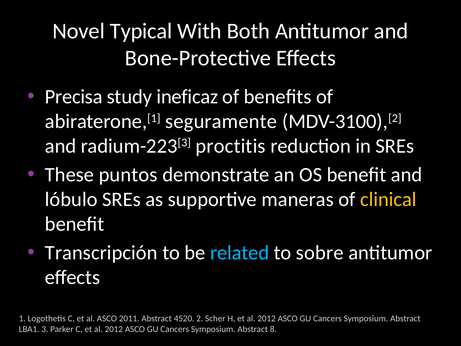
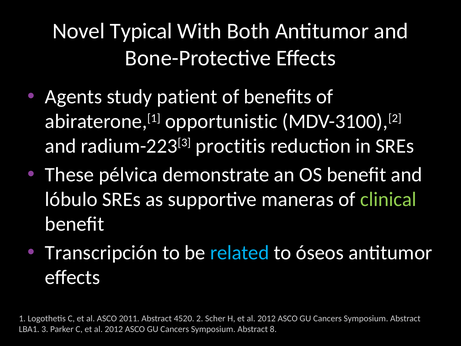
Precisa: Precisa -> Agents (74, 97)
ineficaz: ineficaz -> patient (187, 97)
seguramente: seguramente -> opportunistic (221, 121)
puntos: puntos -> pélvica (128, 175)
clinical colour: yellow -> light green (388, 199)
sobre: sobre -> óseos (320, 252)
